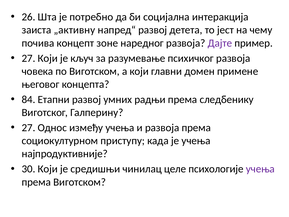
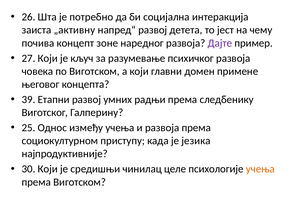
84: 84 -> 39 (29, 99)
27: 27 -> 25 (29, 128)
је учења: учења -> језика (196, 141)
учења colour: purple -> orange (260, 169)
